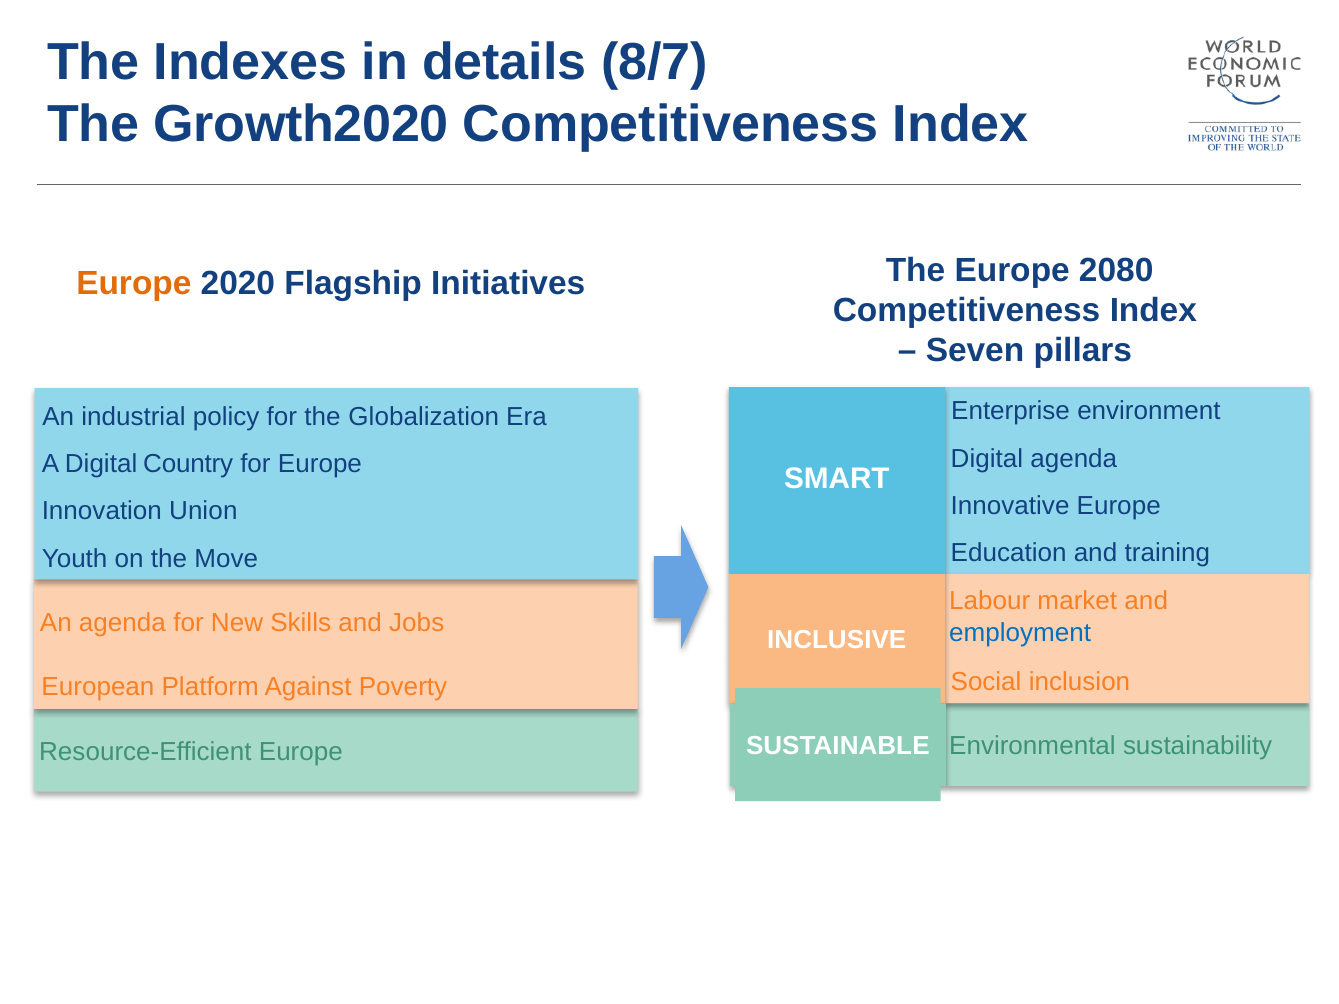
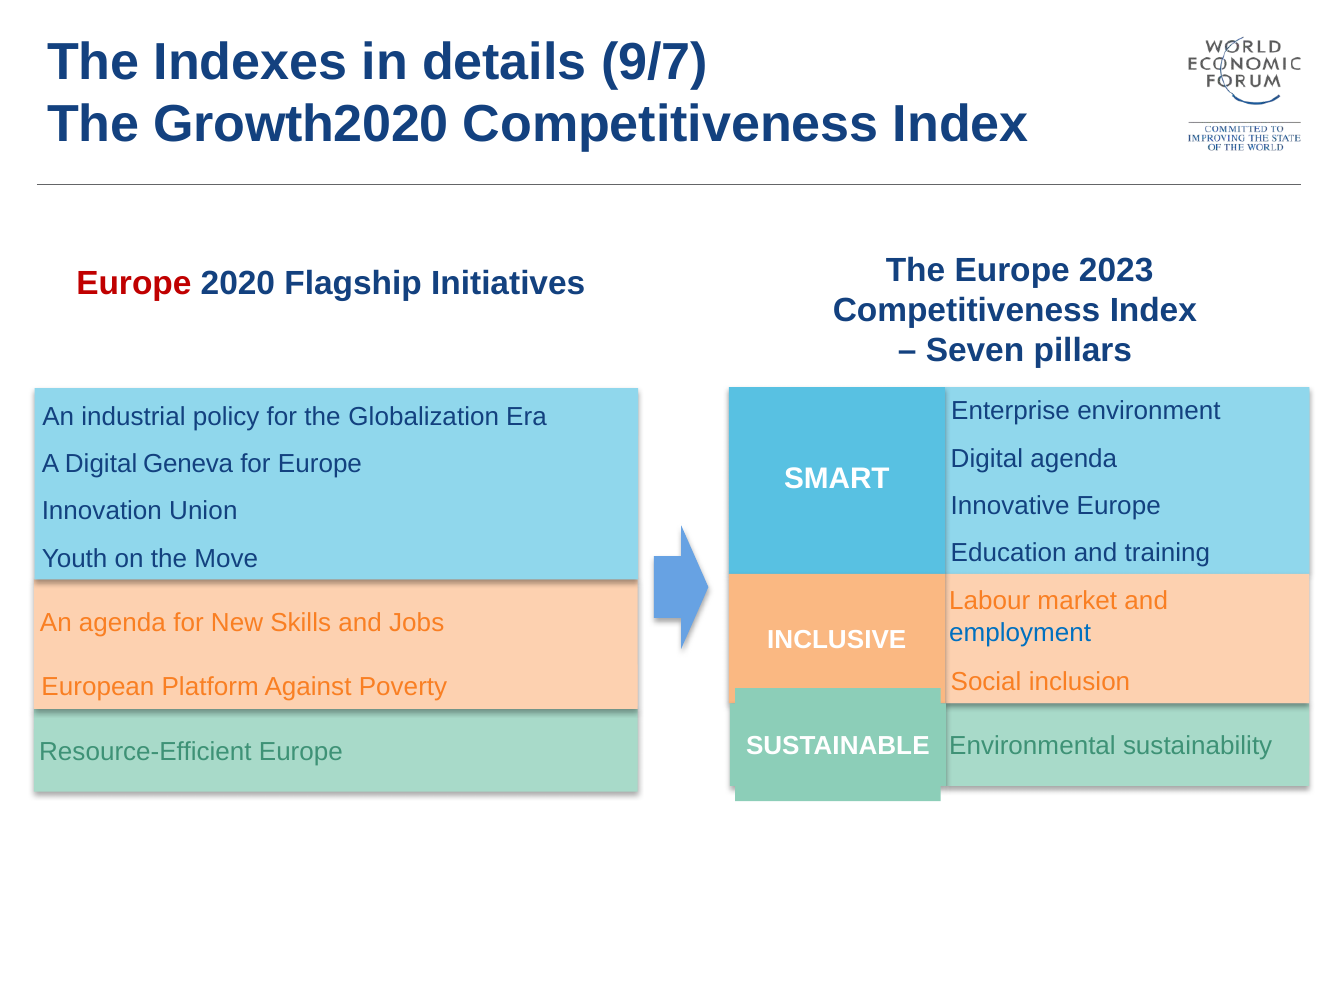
8/7: 8/7 -> 9/7 (654, 62)
2080: 2080 -> 2023 (1116, 270)
Europe colour: orange -> red (134, 284)
Country: Country -> Geneva (188, 464)
